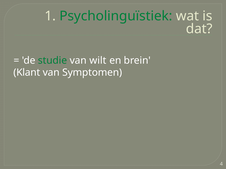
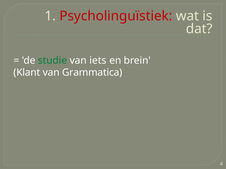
Psycholinguïstiek colour: green -> red (116, 16)
wilt: wilt -> iets (98, 61)
Symptomen: Symptomen -> Grammatica (92, 73)
